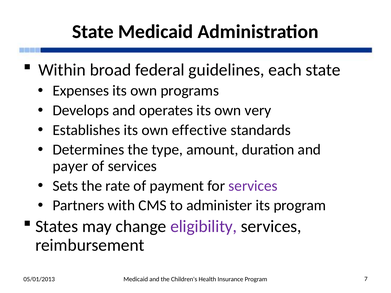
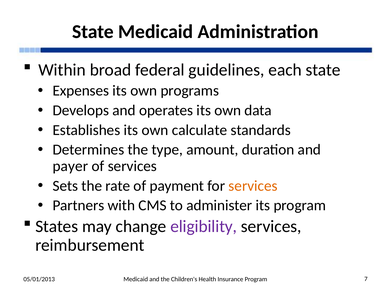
very: very -> data (258, 110)
effective: effective -> calculate (200, 130)
services colour: purple -> orange (253, 186)
